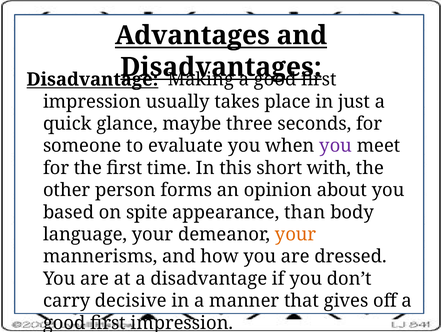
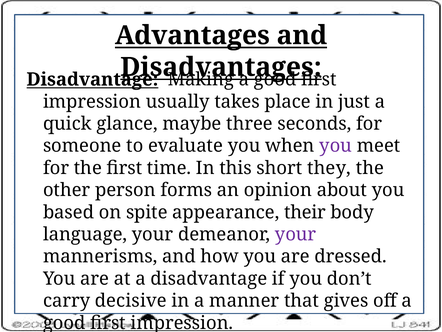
with: with -> they (329, 168)
than: than -> their (305, 212)
your colour: orange -> purple (296, 234)
